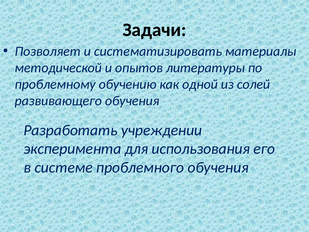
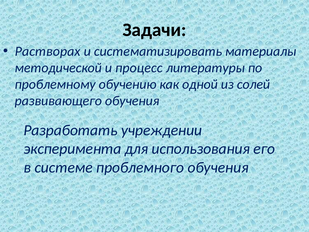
Позволяет: Позволяет -> Растворах (48, 51)
опытов: опытов -> процесс (139, 68)
